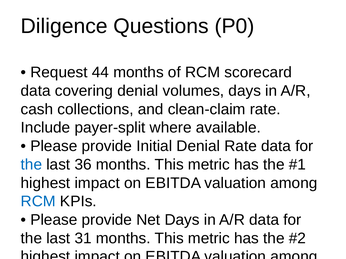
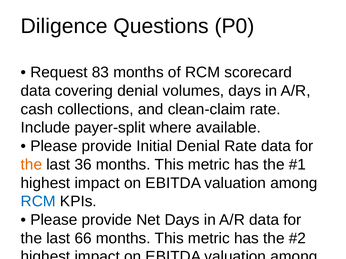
44: 44 -> 83 (100, 73)
the colour: blue -> orange (31, 165)
31: 31 -> 66 (83, 239)
